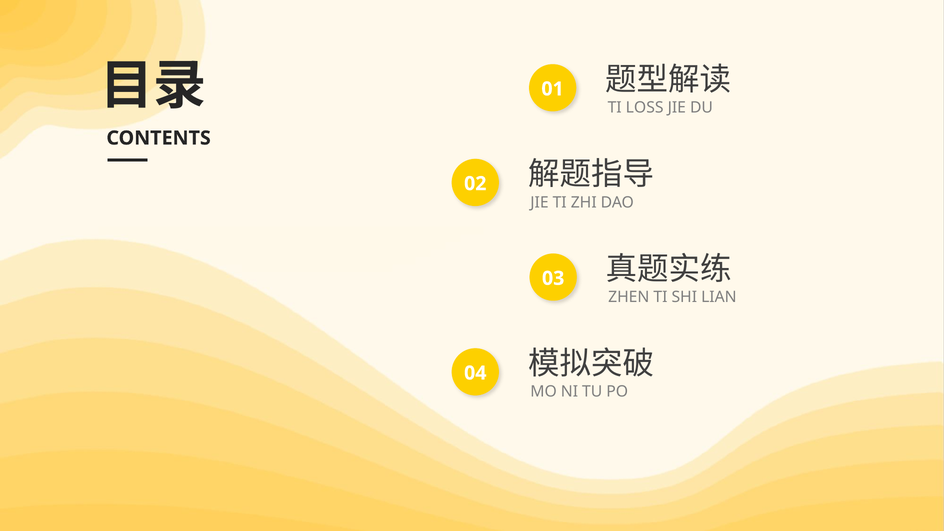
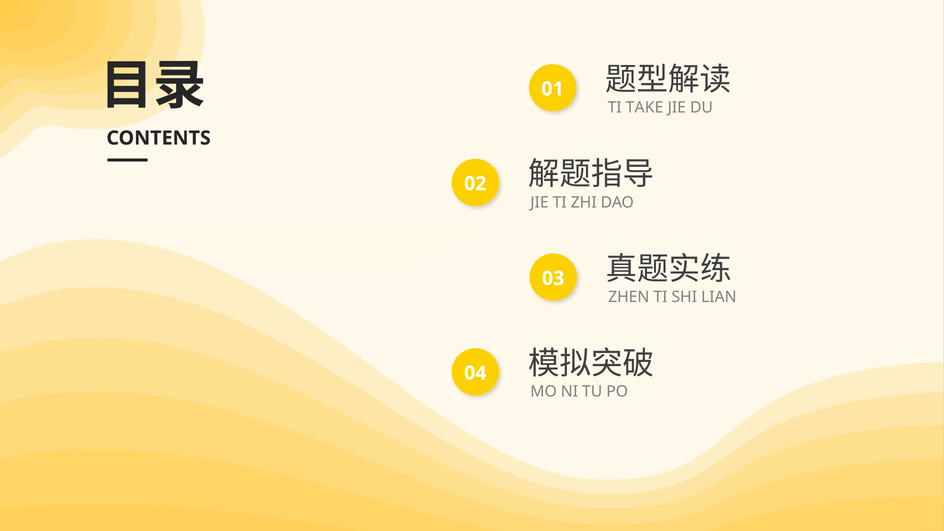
LOSS: LOSS -> TAKE (645, 108)
